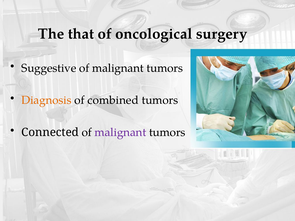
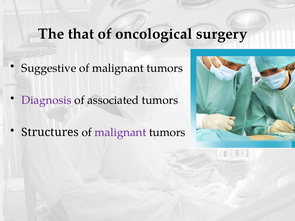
Diagnosis colour: orange -> purple (46, 100)
combined: combined -> associated (113, 100)
Connected: Connected -> Structures (50, 132)
